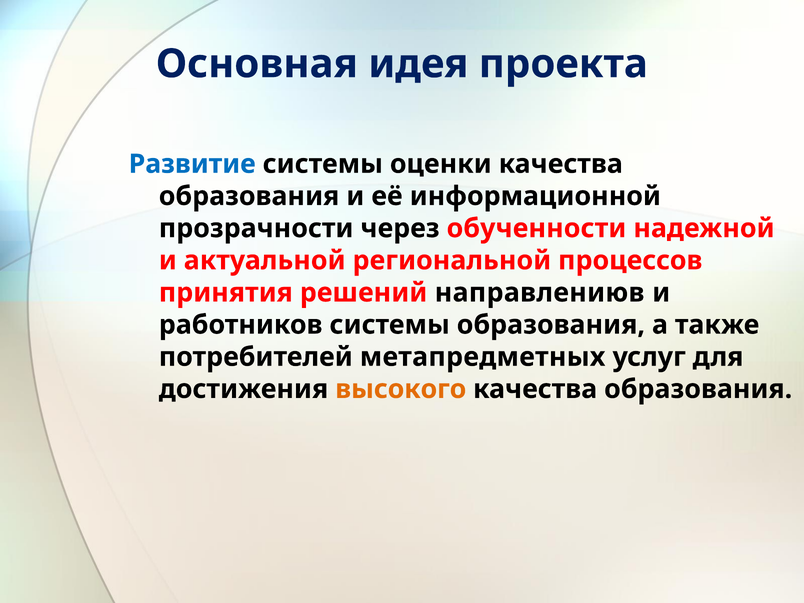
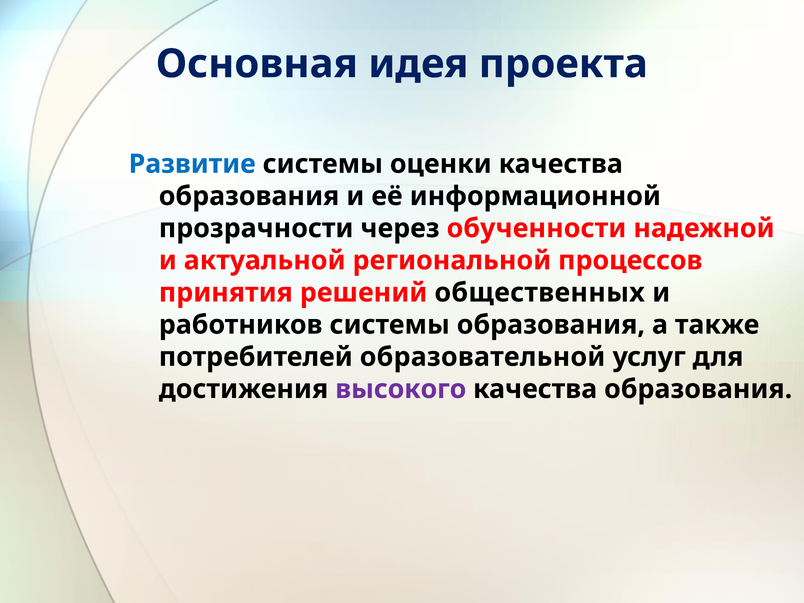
направлениюв: направлениюв -> общественных (540, 293)
метапредметных: метапредметных -> образовательной (483, 357)
высокого colour: orange -> purple (401, 389)
